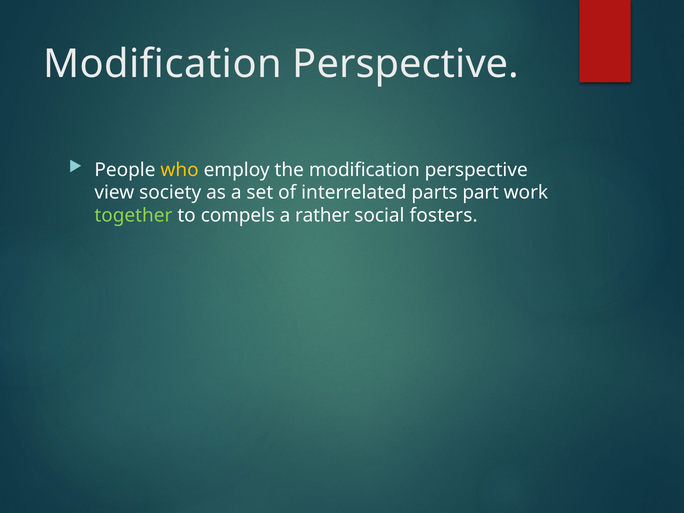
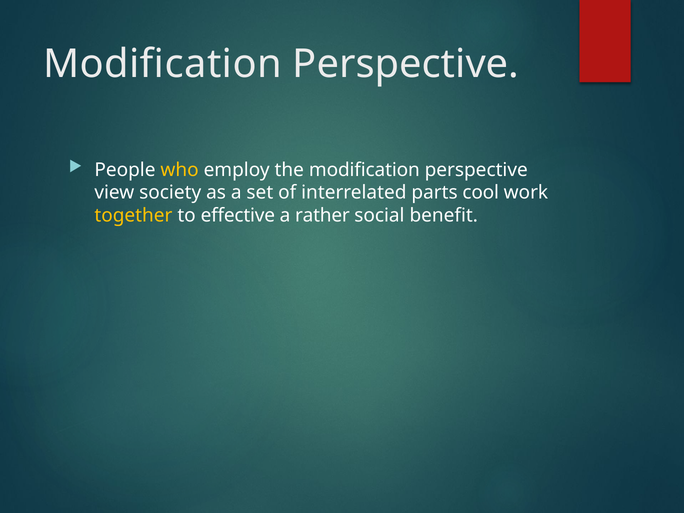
part: part -> cool (481, 193)
together colour: light green -> yellow (133, 215)
compels: compels -> effective (238, 215)
fosters: fosters -> benefit (444, 215)
